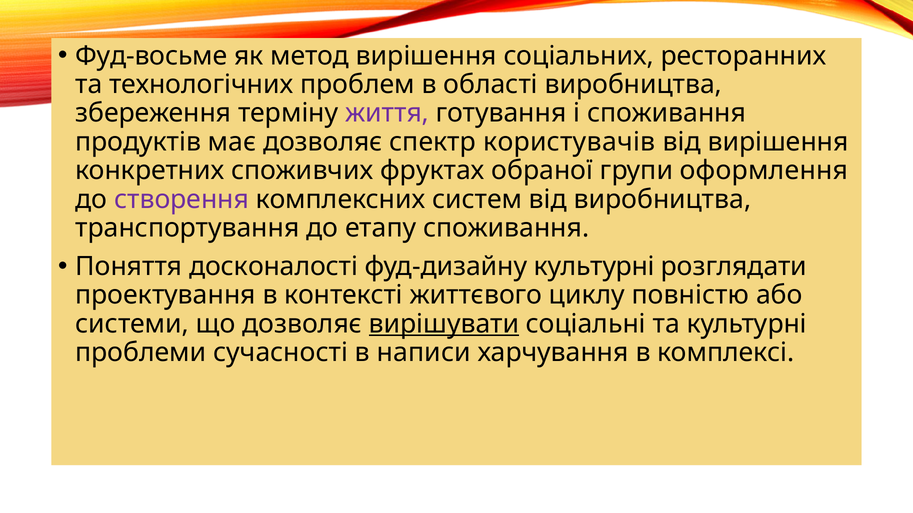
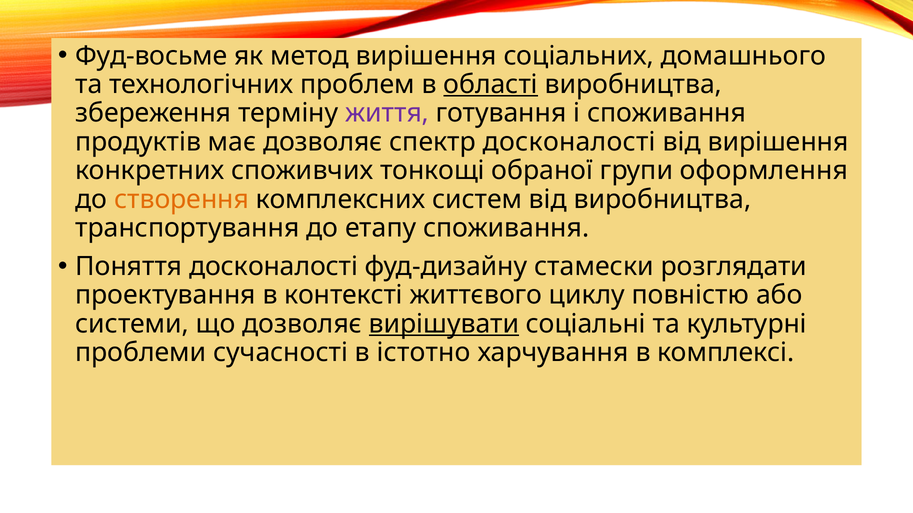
ресторанних: ресторанних -> домашнього (743, 56)
області underline: none -> present (491, 85)
спектр користувачів: користувачів -> досконалості (569, 142)
фруктах: фруктах -> тонкощі (432, 171)
створення colour: purple -> orange (182, 200)
фуд-дизайну культурні: культурні -> стамески (594, 267)
написи: написи -> істотно (424, 353)
